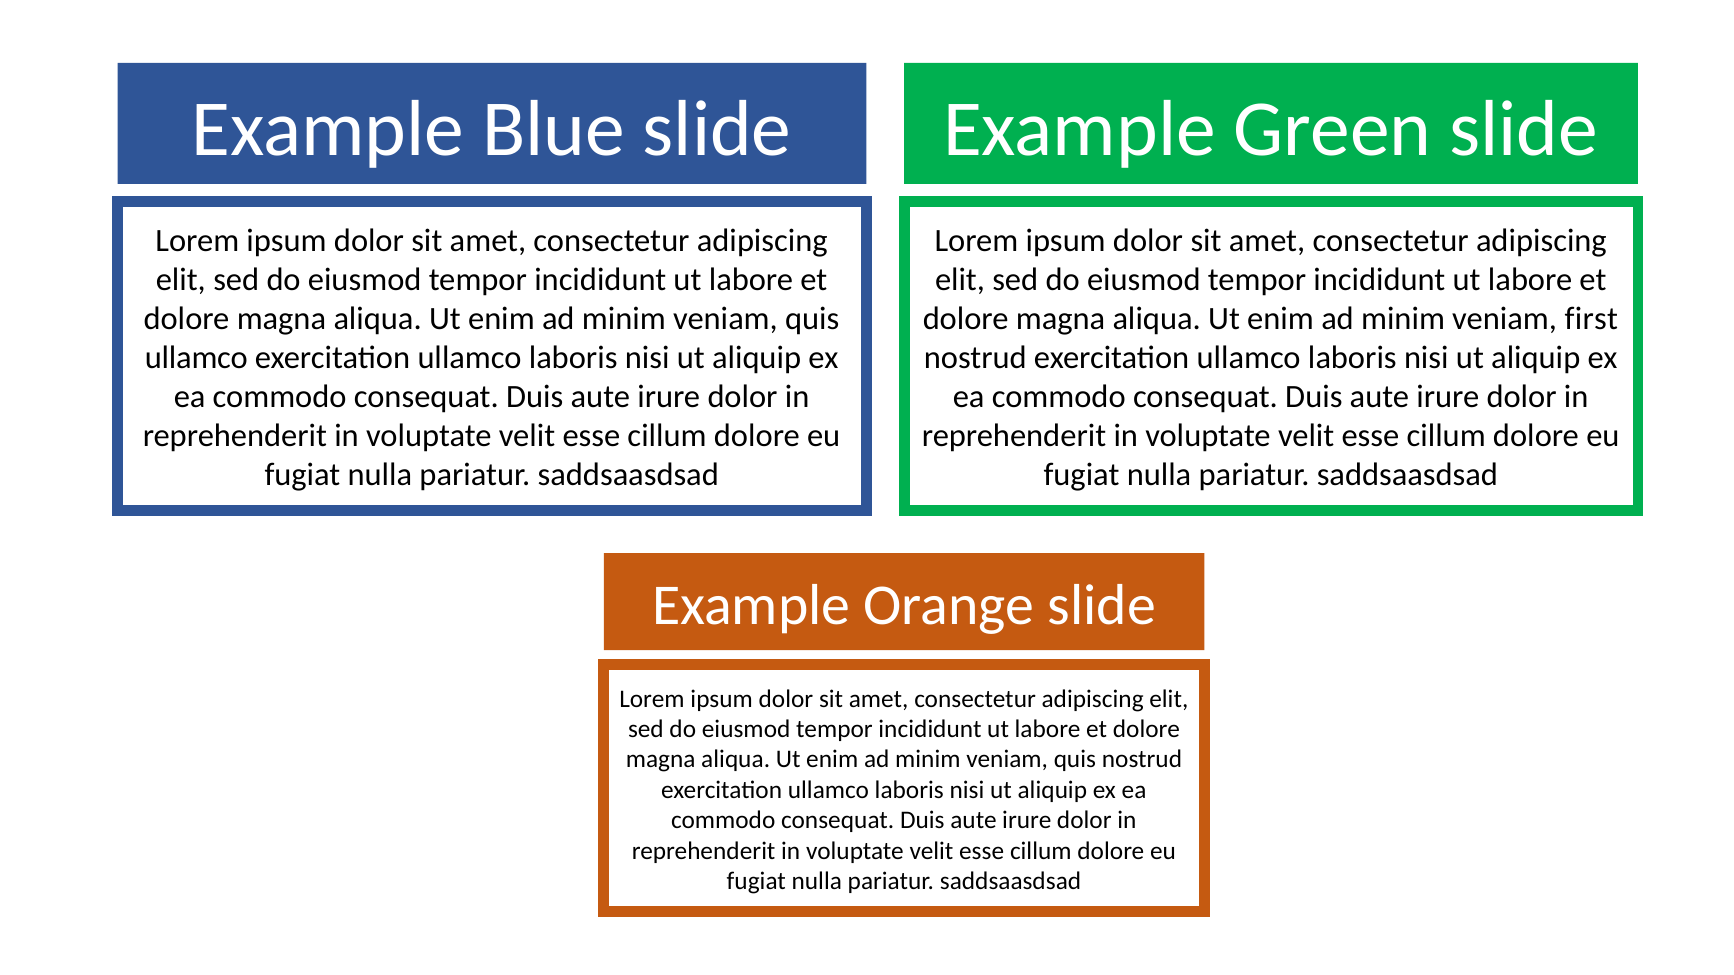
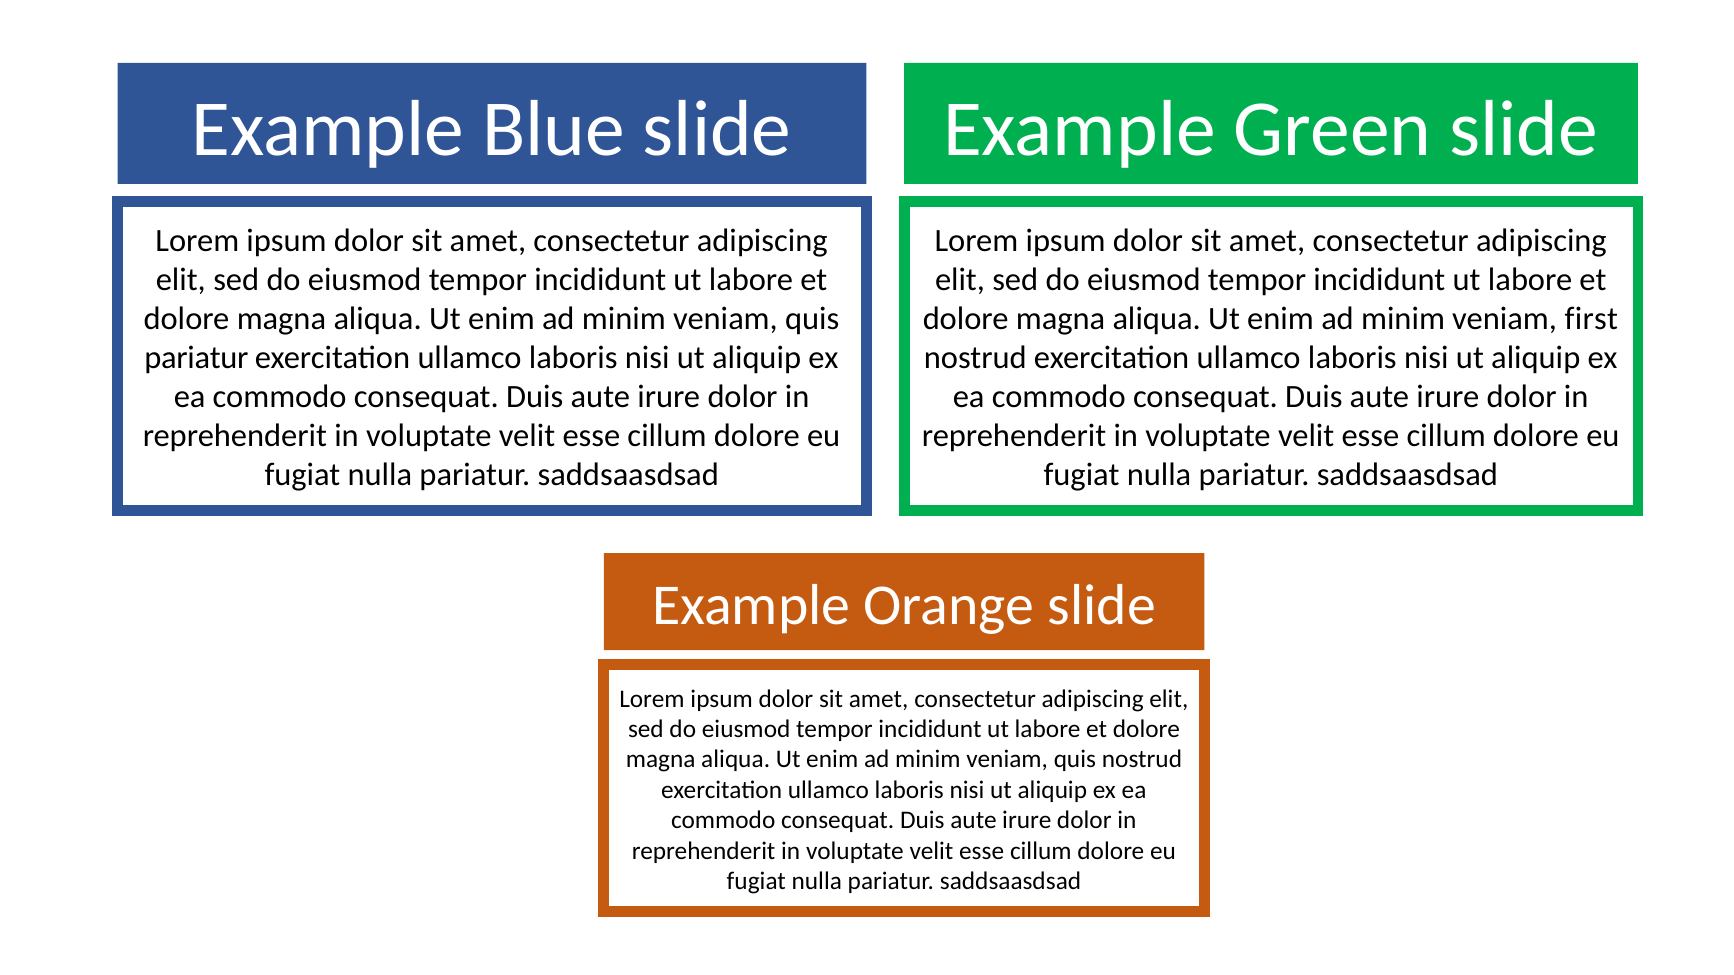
ullamco: ullamco -> pariatur (196, 358)
